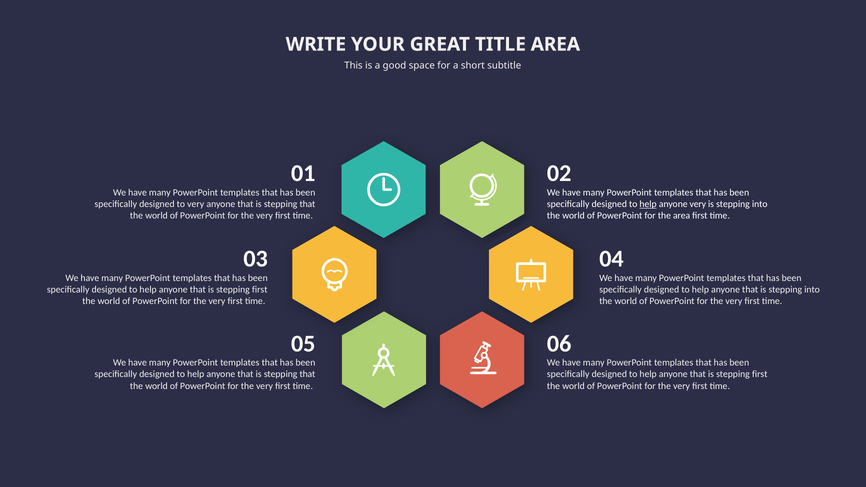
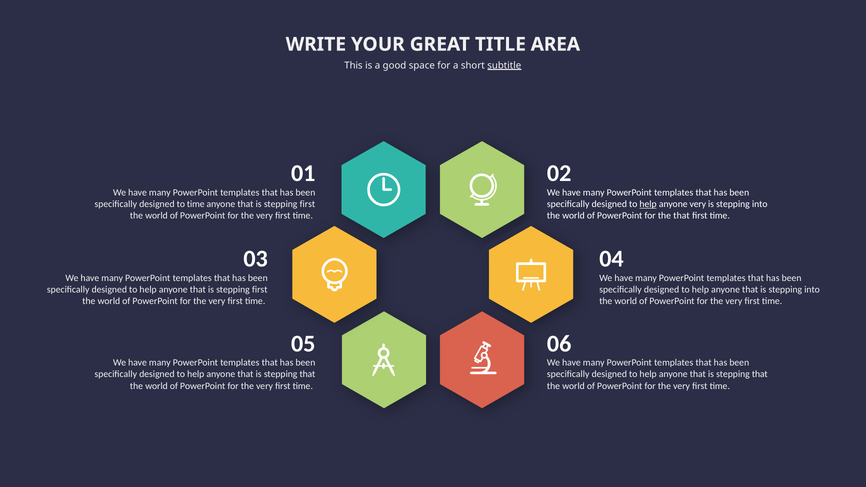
subtitle underline: none -> present (504, 65)
to very: very -> time (196, 204)
that: that -> first (307, 204)
the area: area -> that (682, 216)
first: first -> that (760, 374)
